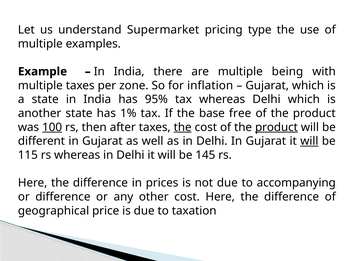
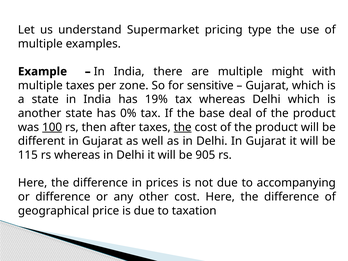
being: being -> might (288, 72)
inflation: inflation -> sensitive (210, 85)
95%: 95% -> 19% (156, 99)
1%: 1% -> 0% (128, 113)
free: free -> deal (240, 113)
product underline: present -> none (276, 127)
will underline: present -> none (309, 141)
145: 145 -> 905 (205, 155)
